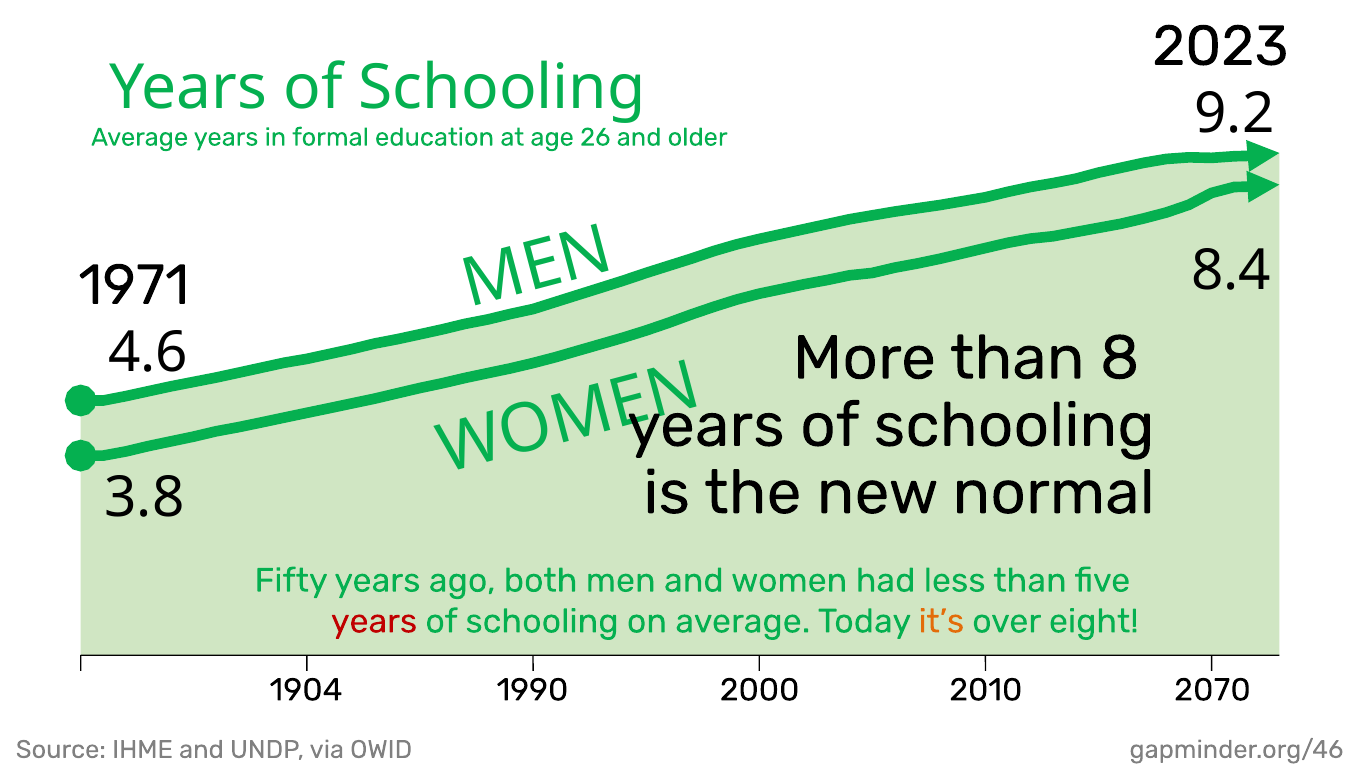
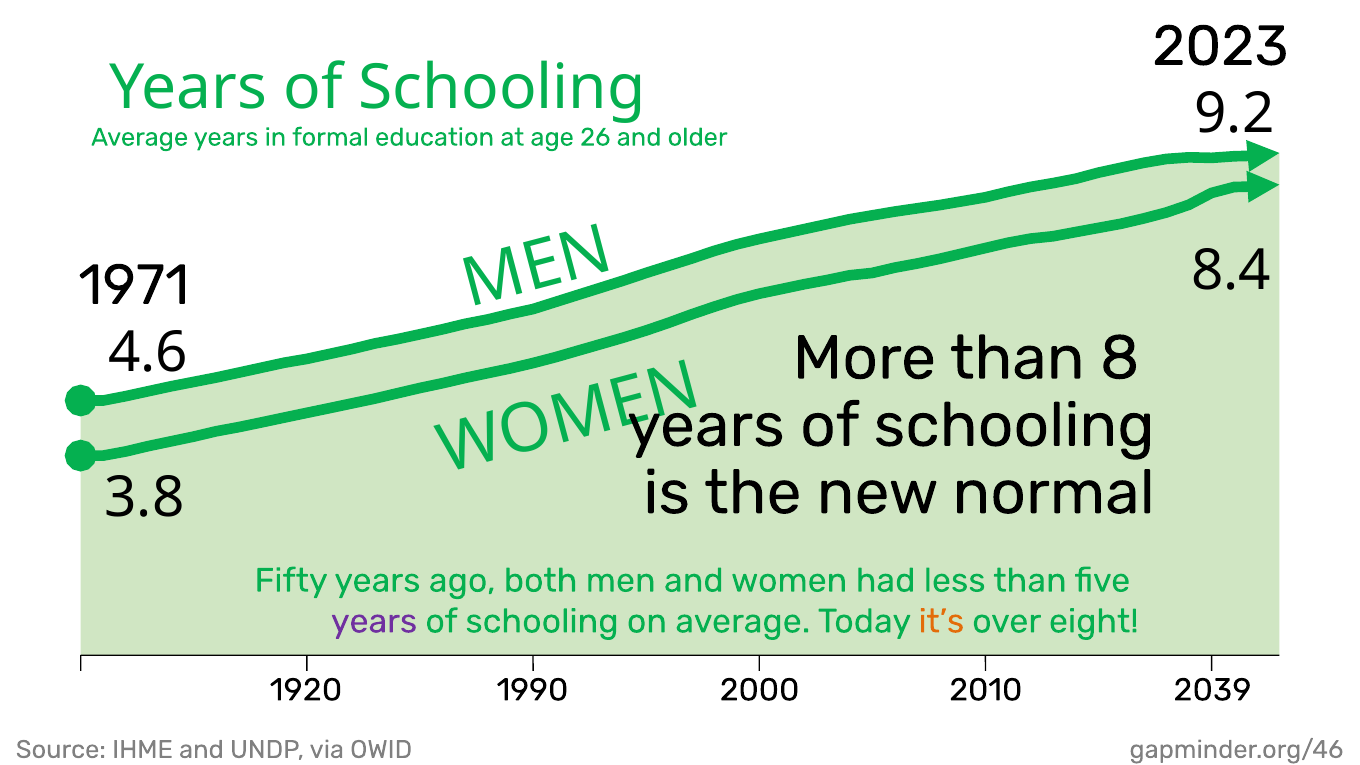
years colour: red -> purple (374, 621)
1904: 1904 -> 1920 (306, 690)
2070: 2070 -> 2039 (1212, 690)
